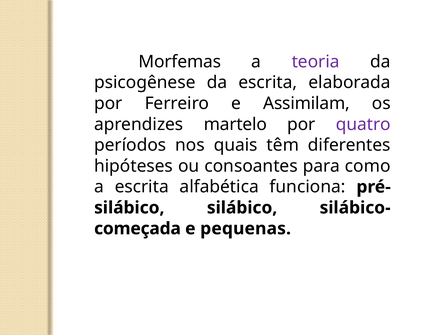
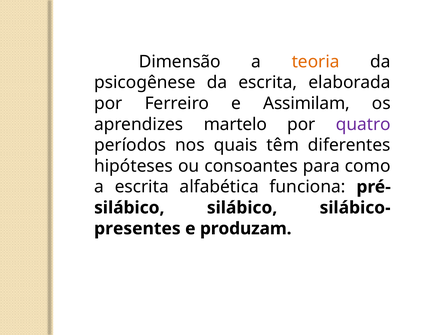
Morfemas: Morfemas -> Dimensão (180, 62)
teoria colour: purple -> orange (316, 62)
começada: começada -> presentes (137, 229)
pequenas: pequenas -> produzam (246, 229)
